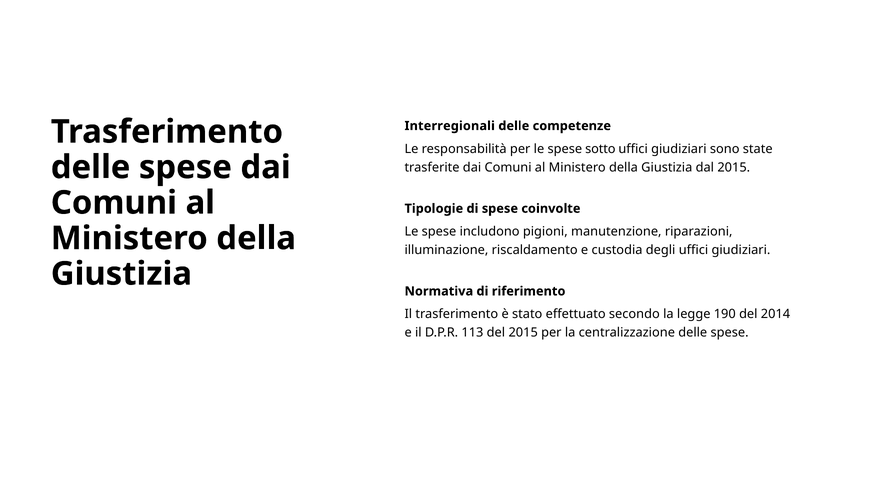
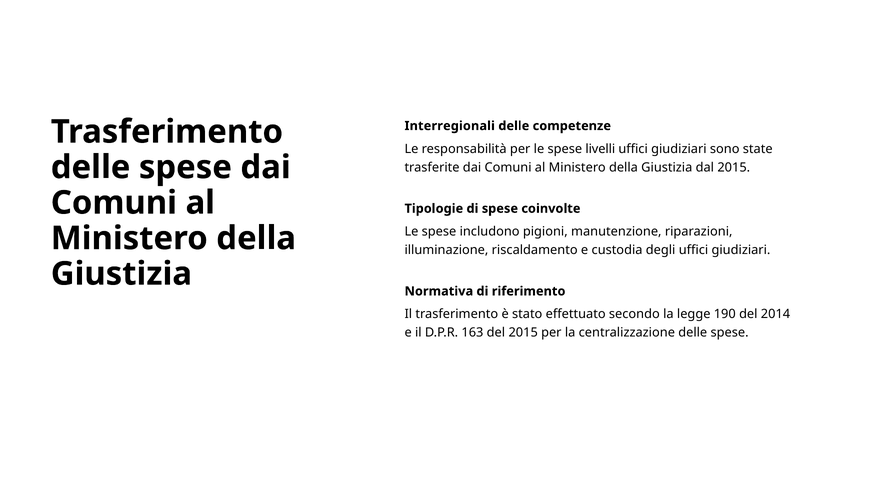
sotto: sotto -> livelli (600, 149)
113: 113 -> 163 (472, 333)
